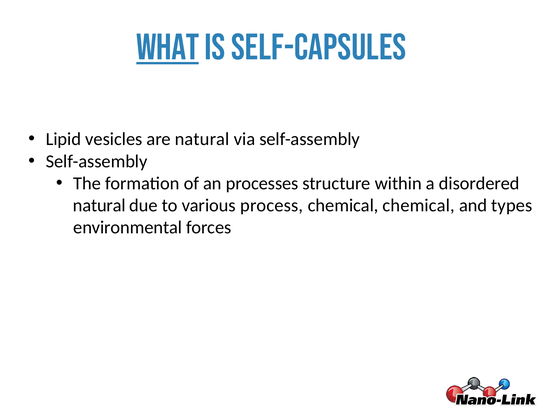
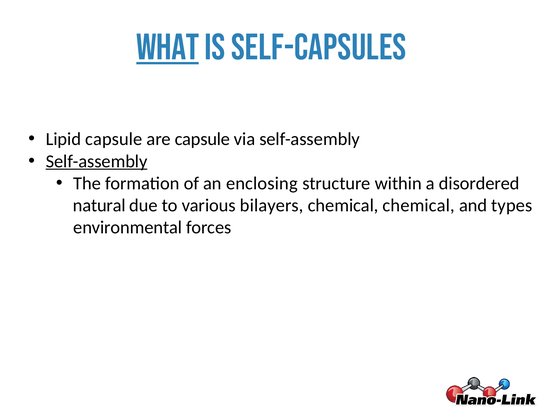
Lipid vesicles: vesicles -> capsule (114, 139)
are natural: natural -> capsule (202, 139)
Self-assembly underline: none -> present (97, 161)
processes: processes -> enclosing (262, 183)
process: process -> bilayers (272, 205)
